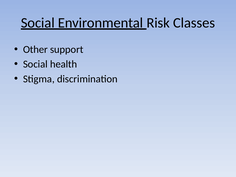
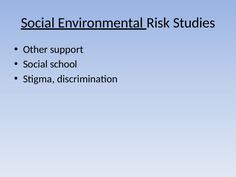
Classes: Classes -> Studies (194, 23)
health: health -> school (64, 64)
